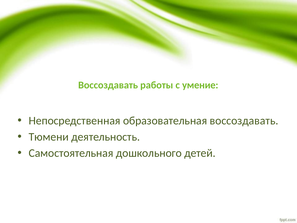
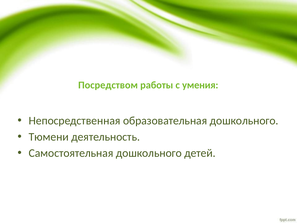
Воссоздавать: Воссоздавать -> Посредством (108, 85)
умение: умение -> умения (200, 85)
образовательная воссоздавать: воссоздавать -> дошкольного (244, 121)
